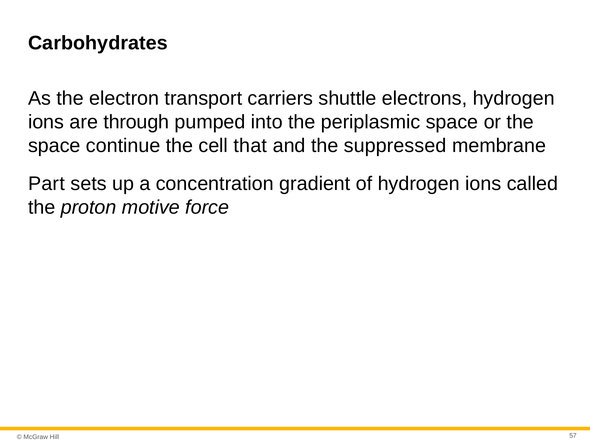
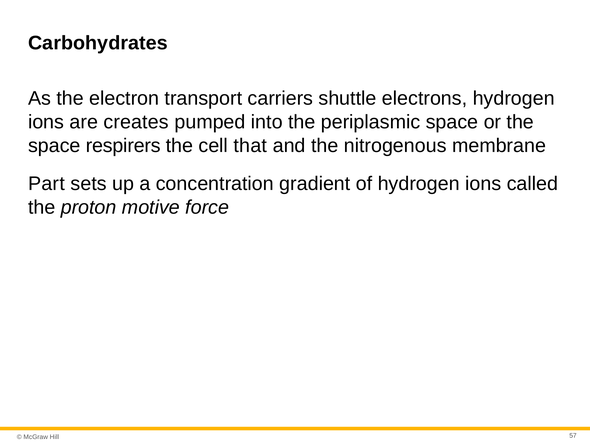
through: through -> creates (136, 122)
continue: continue -> respirers (123, 146)
suppressed: suppressed -> nitrogenous (395, 146)
